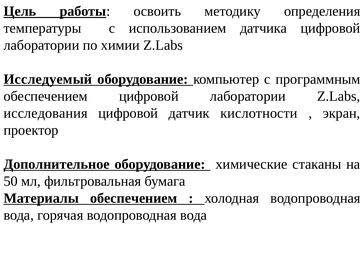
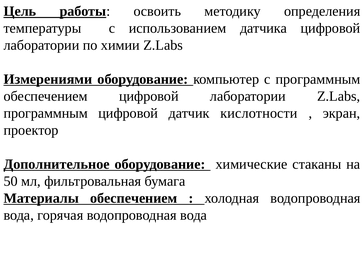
Исследуемый: Исследуемый -> Измерениями (48, 79)
исследования: исследования -> программным (46, 113)
